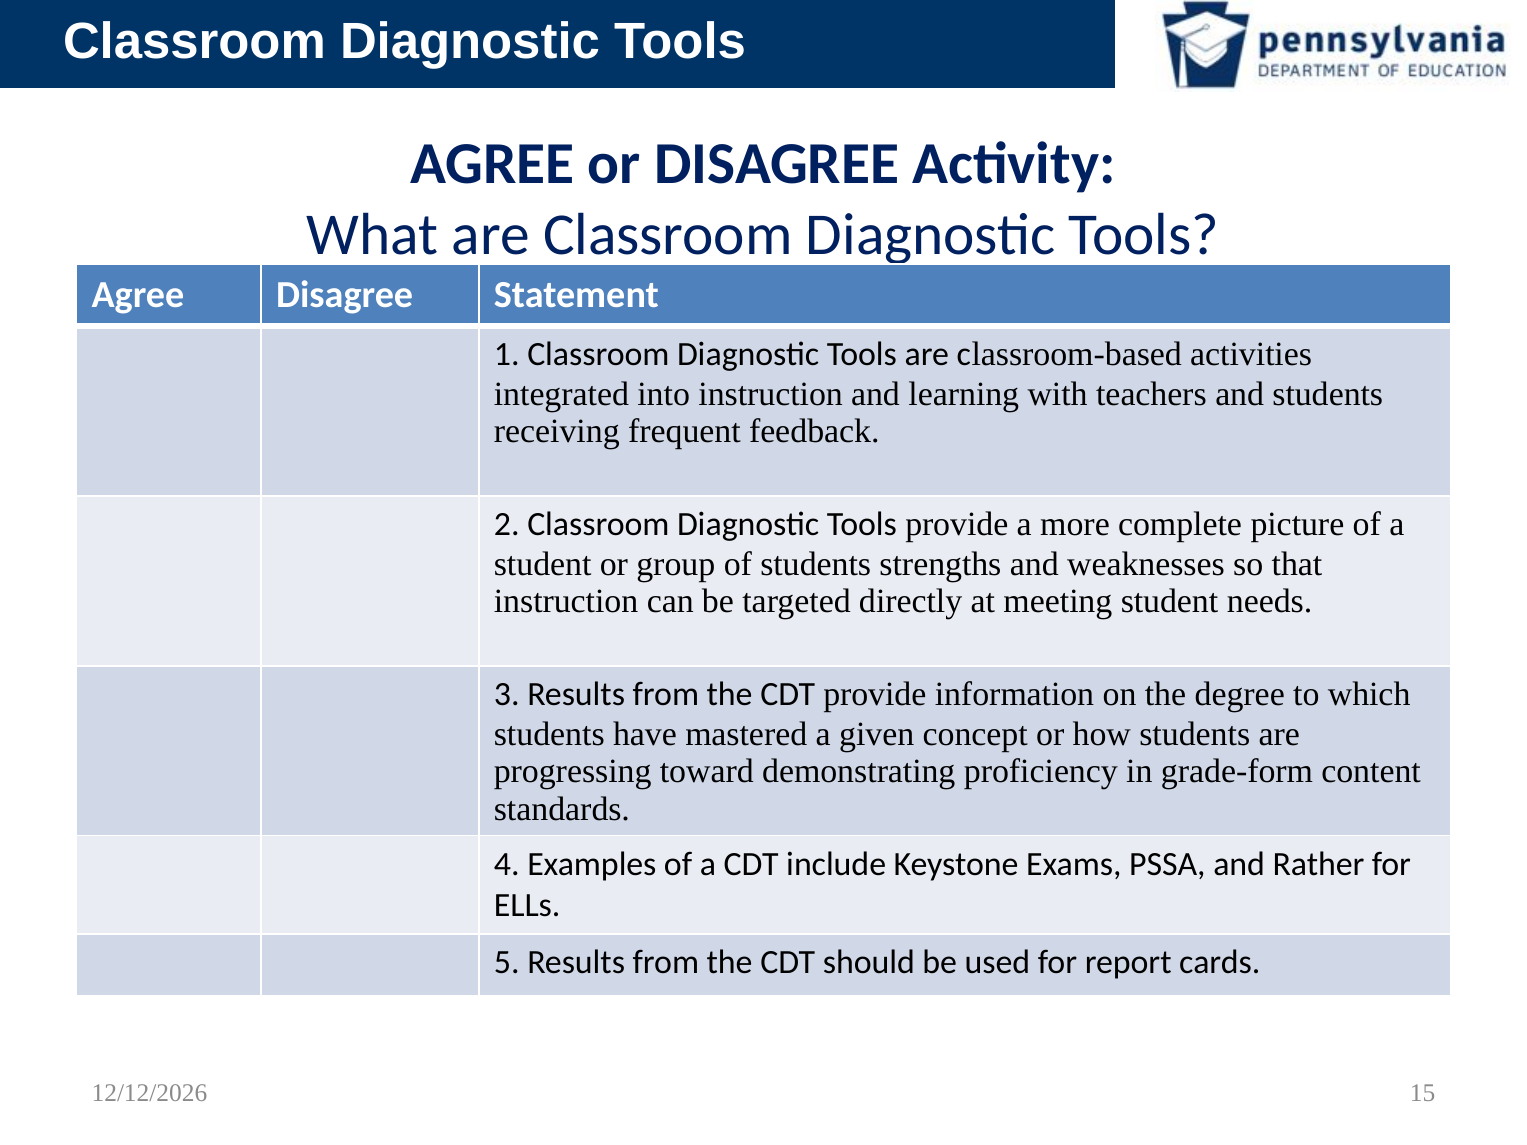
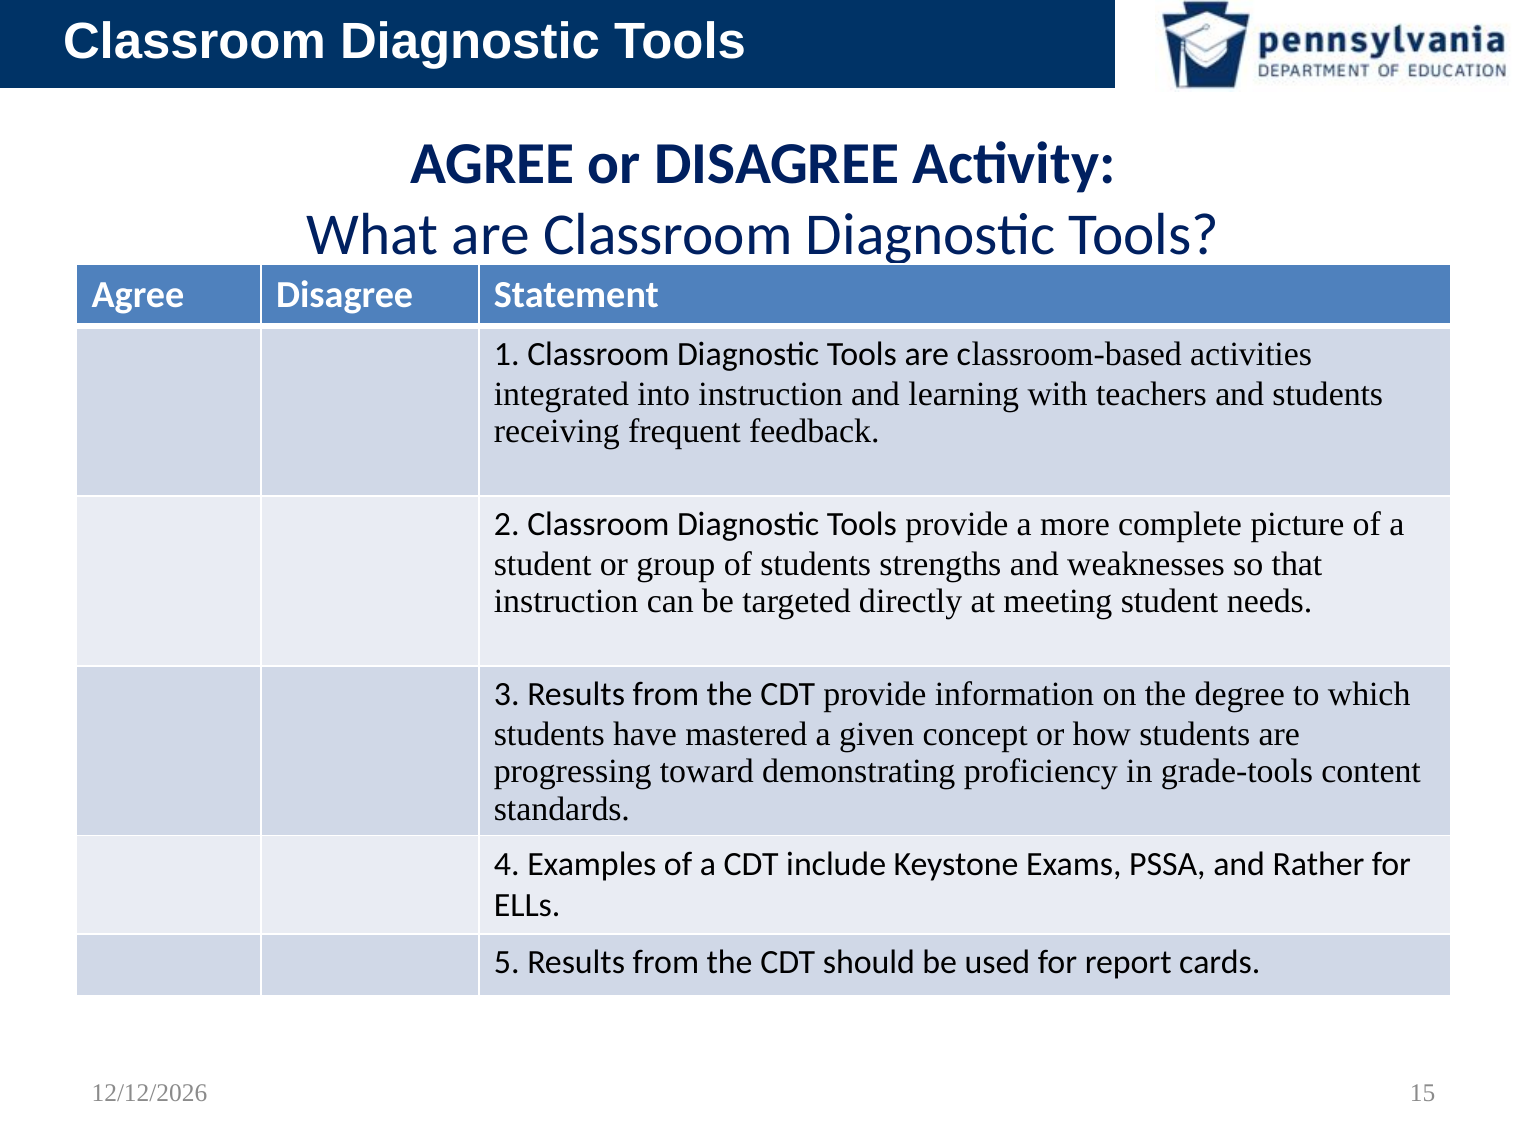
grade-form: grade-form -> grade-tools (1237, 772)
